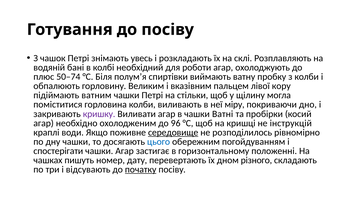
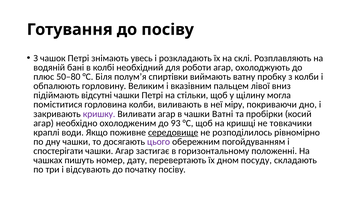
50–74: 50–74 -> 50–80 (68, 77)
кору: кору -> вниз (281, 86)
ватним: ватним -> відсутні (97, 95)
96: 96 -> 93 (176, 123)
інструкцій: інструкцій -> товкачики (291, 123)
цього colour: blue -> purple (159, 142)
різного: різного -> посуду (256, 160)
початку underline: present -> none (141, 169)
